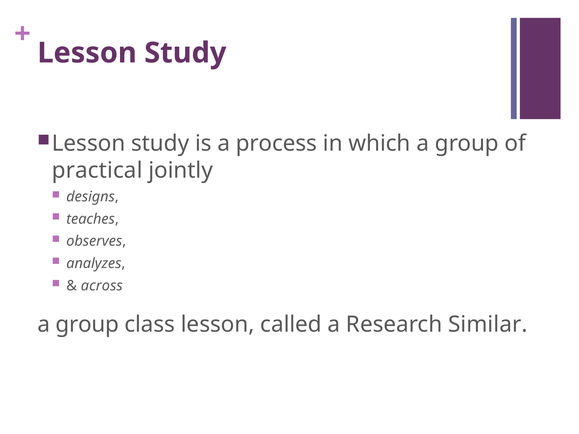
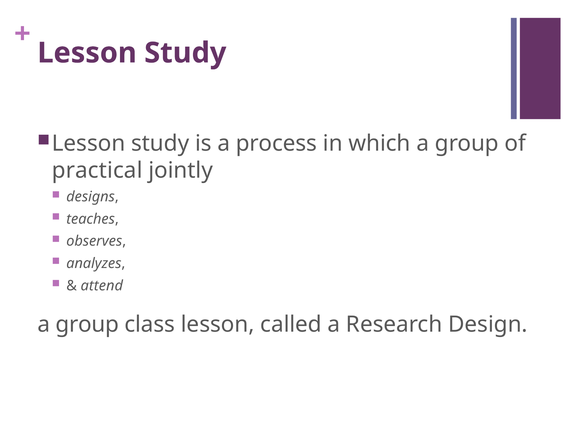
across: across -> attend (102, 286)
Similar: Similar -> Design (488, 325)
